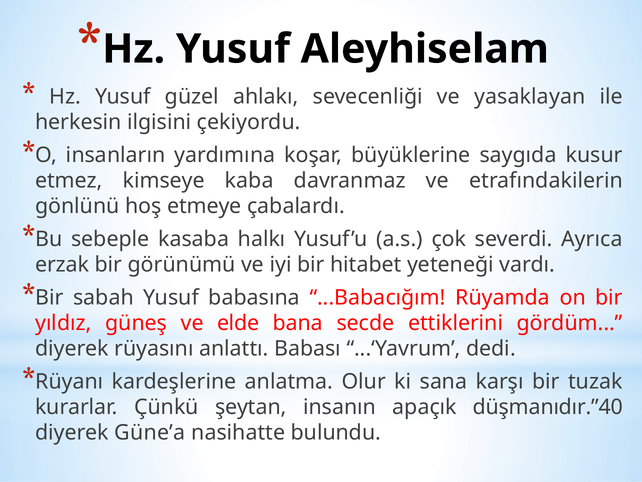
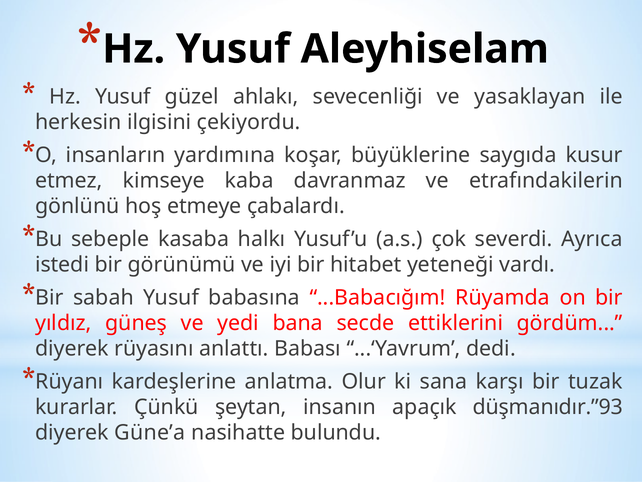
erzak: erzak -> istedi (62, 264)
elde: elde -> yedi (238, 323)
düşmanıdır.”40: düşmanıdır.”40 -> düşmanıdır.”93 (548, 407)
